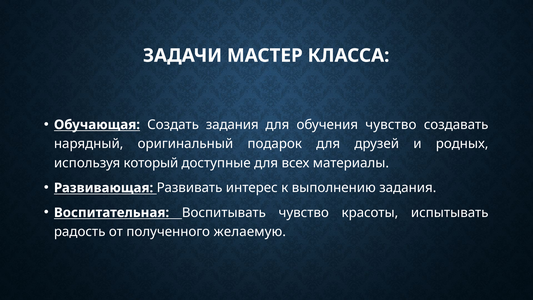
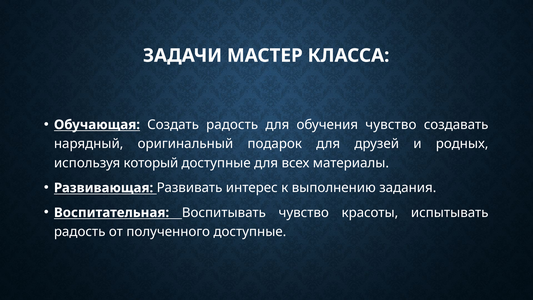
Создать задания: задания -> радость (232, 125)
полученного желаемую: желаемую -> доступные (250, 232)
